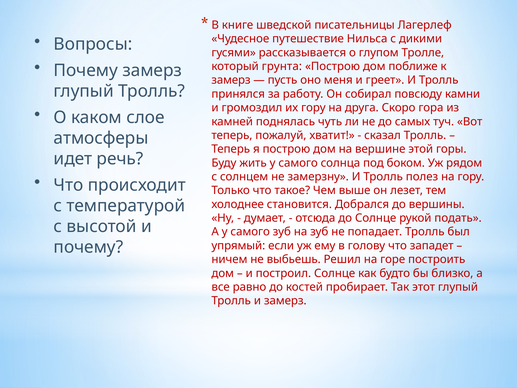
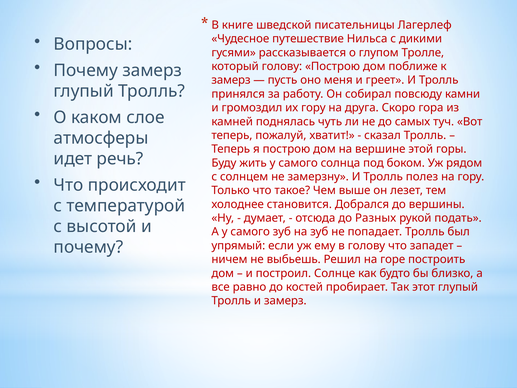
который грунта: грунта -> голову (282, 66)
до Солнце: Солнце -> Разных (376, 218)
